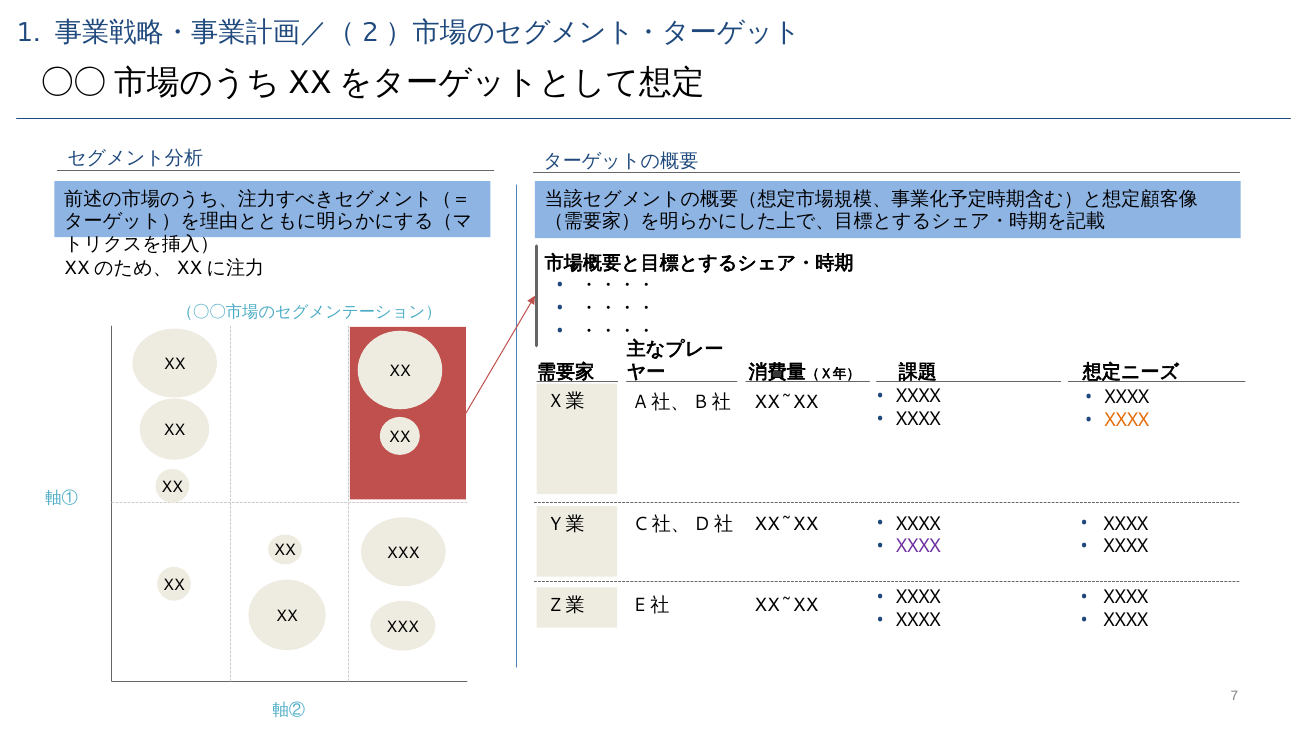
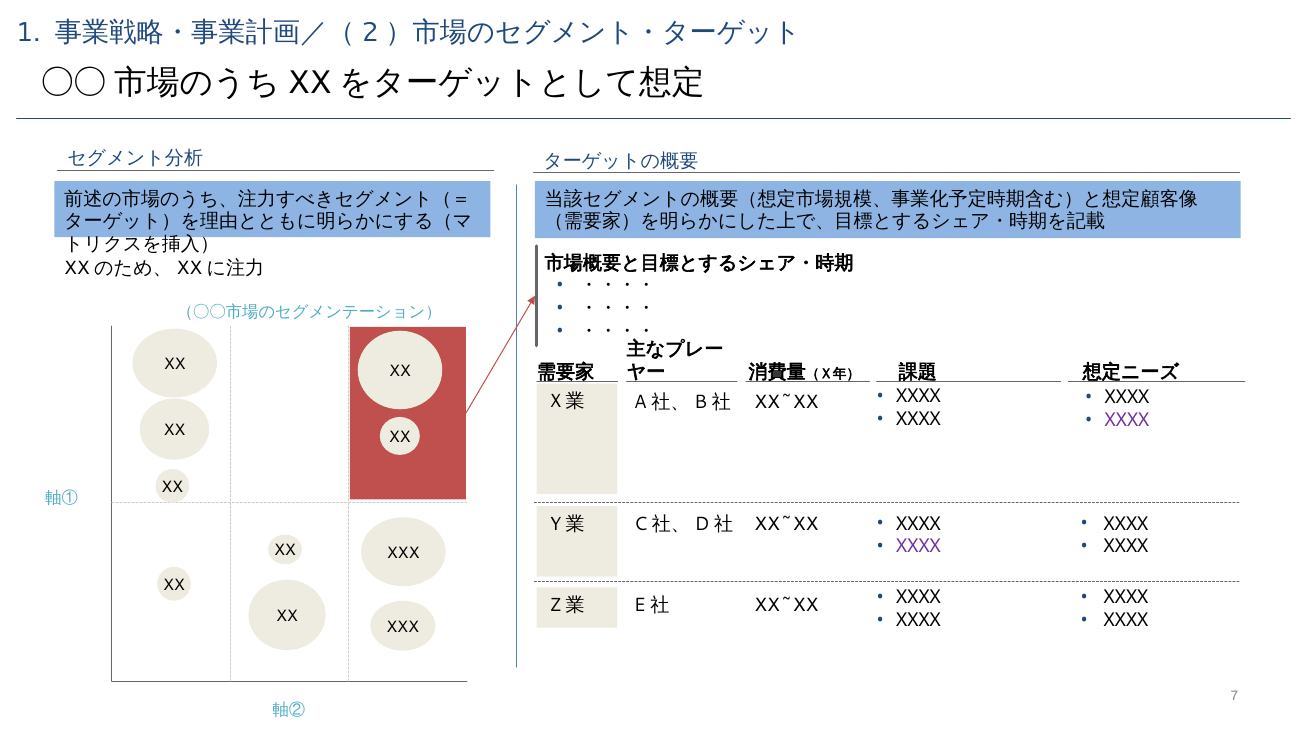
XXXX colour: orange -> purple (1127, 420)
